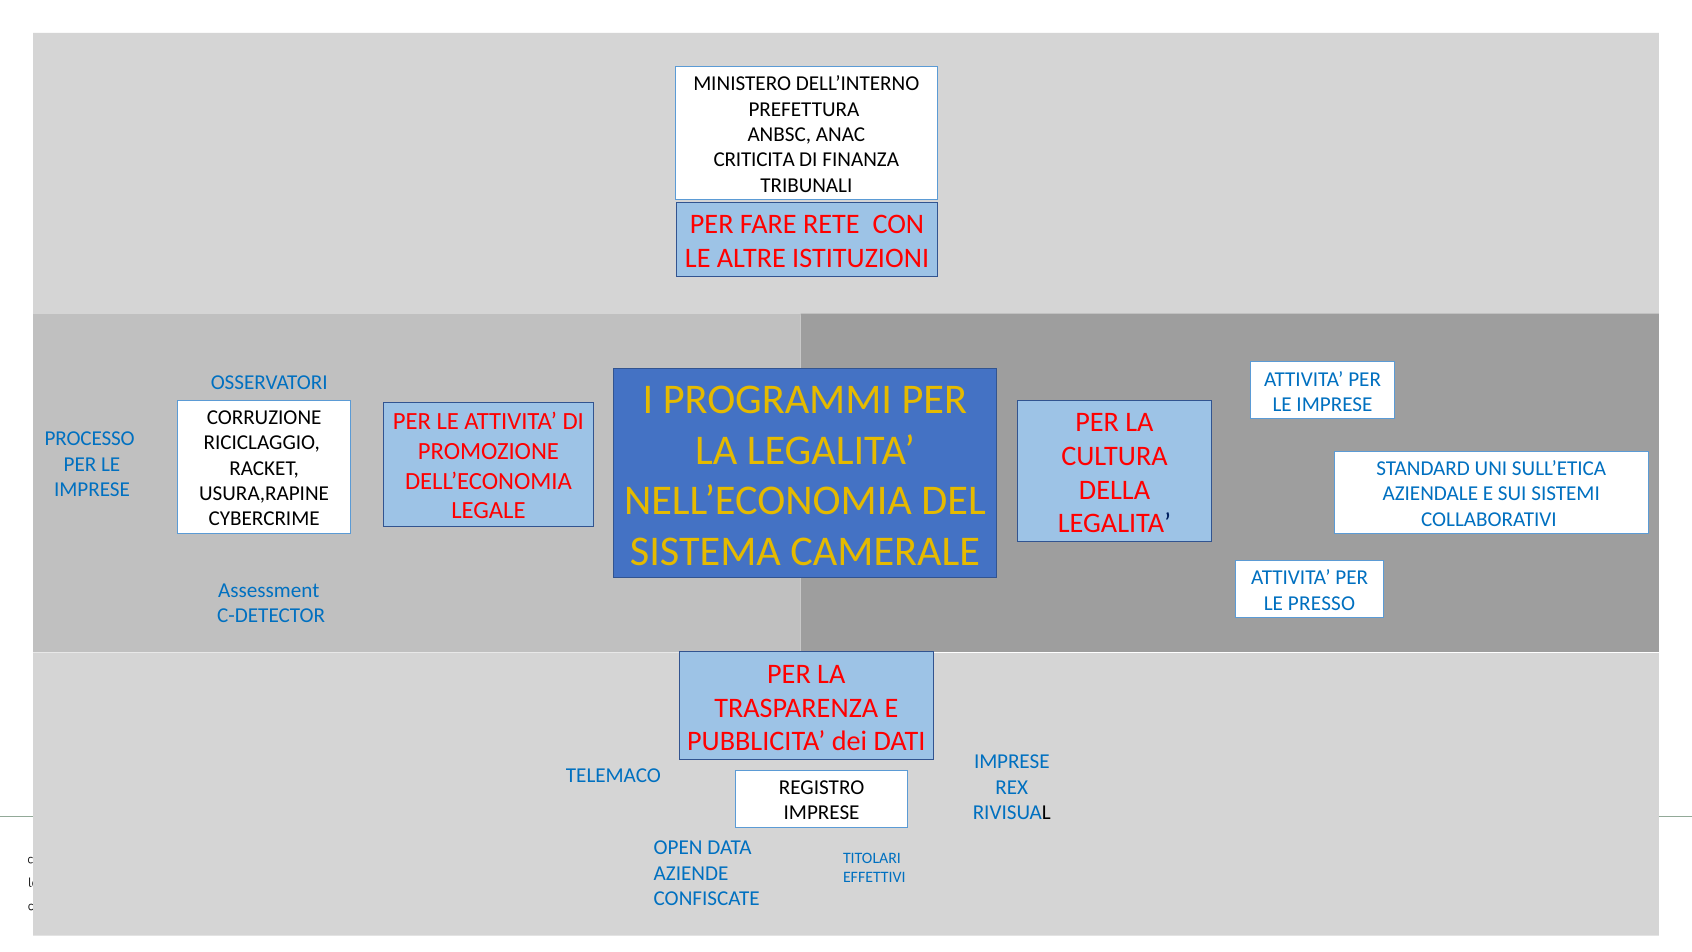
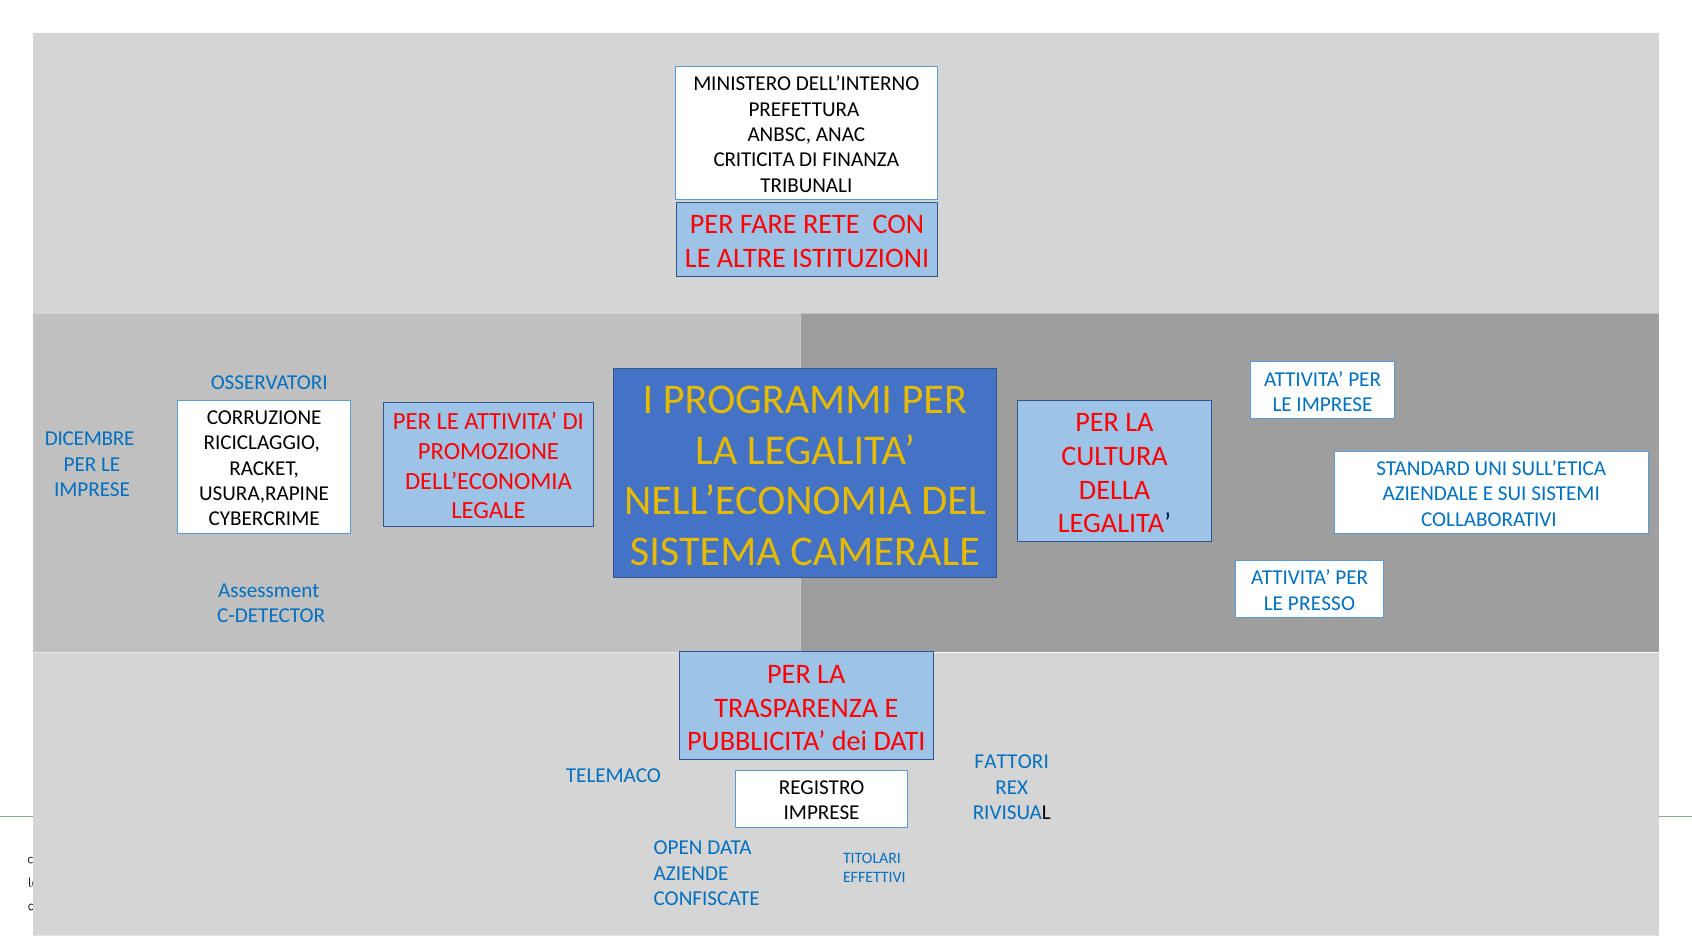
PROCESSO: PROCESSO -> DICEMBRE (90, 439)
IMPRESE: IMPRESE -> FATTORI (1012, 762)
